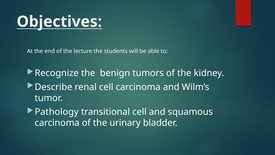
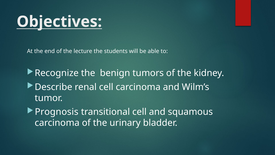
Pathology: Pathology -> Prognosis (57, 112)
